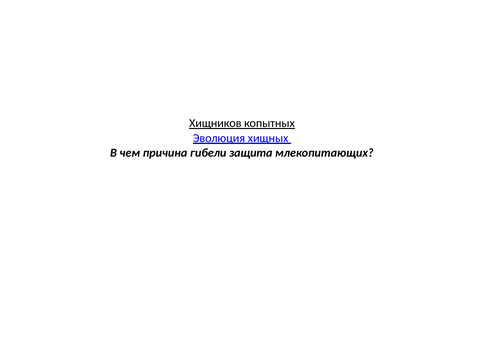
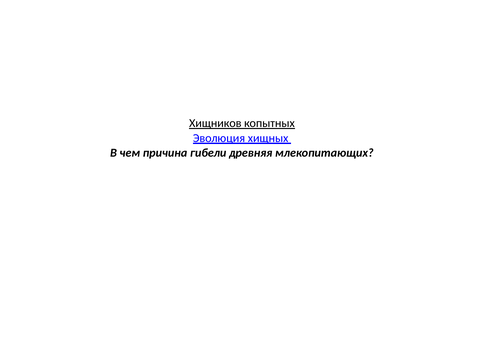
защита: защита -> древняя (251, 153)
